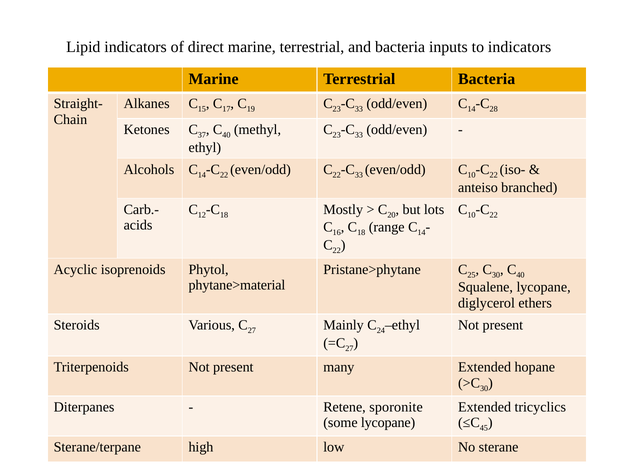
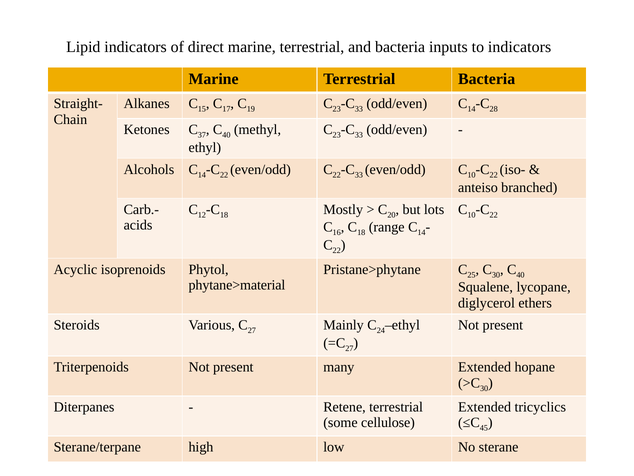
Retene sporonite: sporonite -> terrestrial (396, 407)
some lycopane: lycopane -> cellulose (388, 422)
